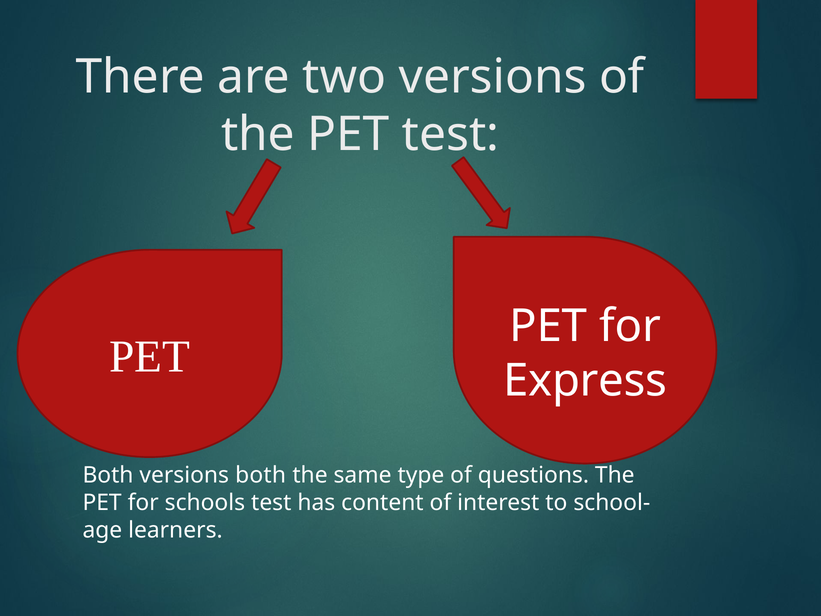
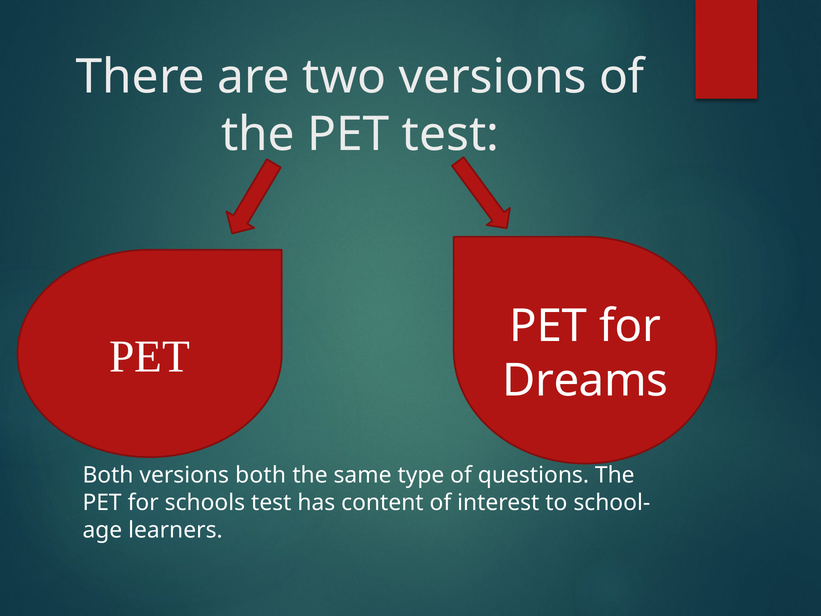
Express: Express -> Dreams (585, 381)
